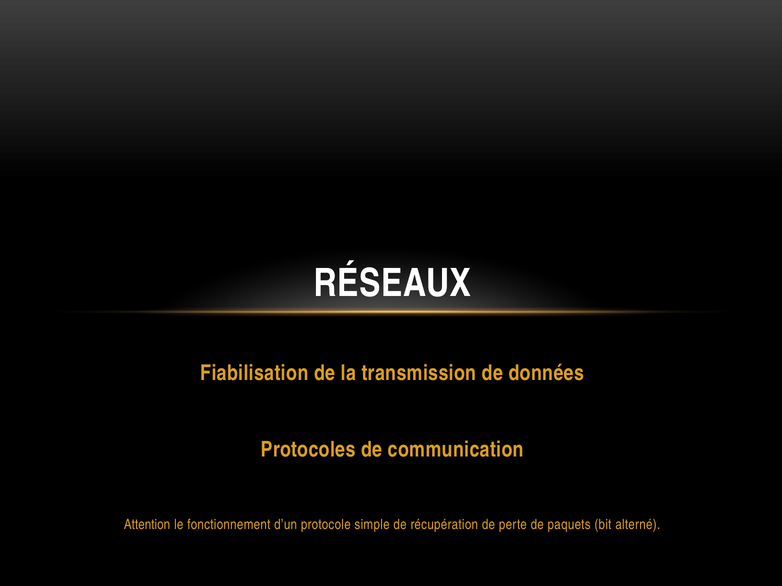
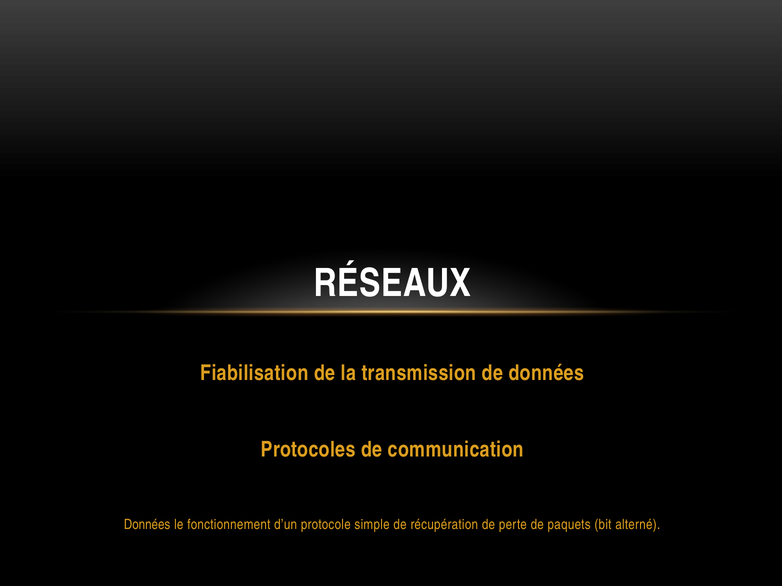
Attention: Attention -> Données (147, 525)
